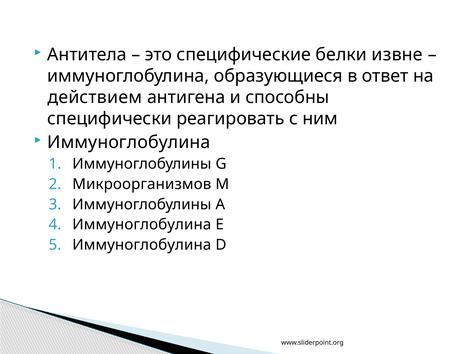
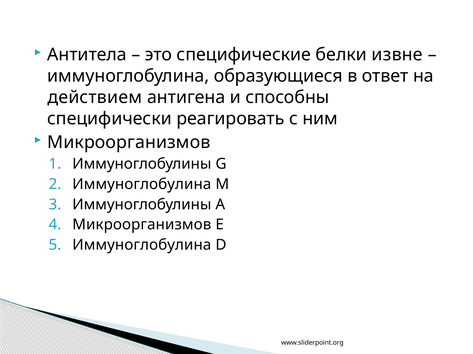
Иммуноглобулина: Иммуноглобулина -> Микроорганизмов (129, 143)
Микроорганизмов: Микроорганизмов -> Иммуноглобулина (142, 185)
Иммуноглобулина: Иммуноглобулина -> Микроорганизмов (142, 225)
